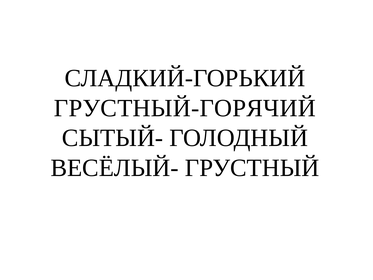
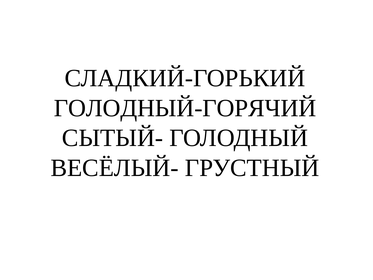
ГРУСТНЫЙ-ГОРЯЧИЙ: ГРУСТНЫЙ-ГОРЯЧИЙ -> ГОЛОДНЫЙ-ГОРЯЧИЙ (185, 108)
